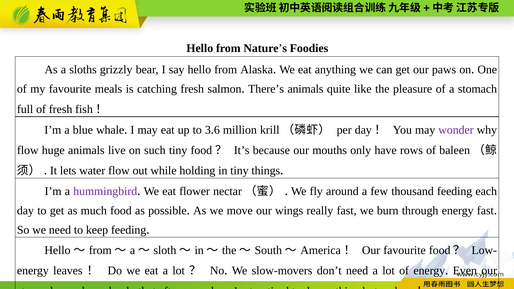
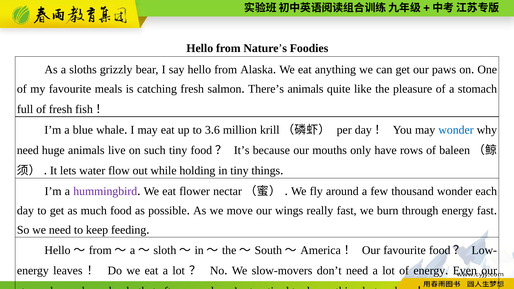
wonder colour: purple -> blue (456, 130)
flow: flow -> need (28, 150)
thousand feeding: feeding -> wonder (455, 191)
